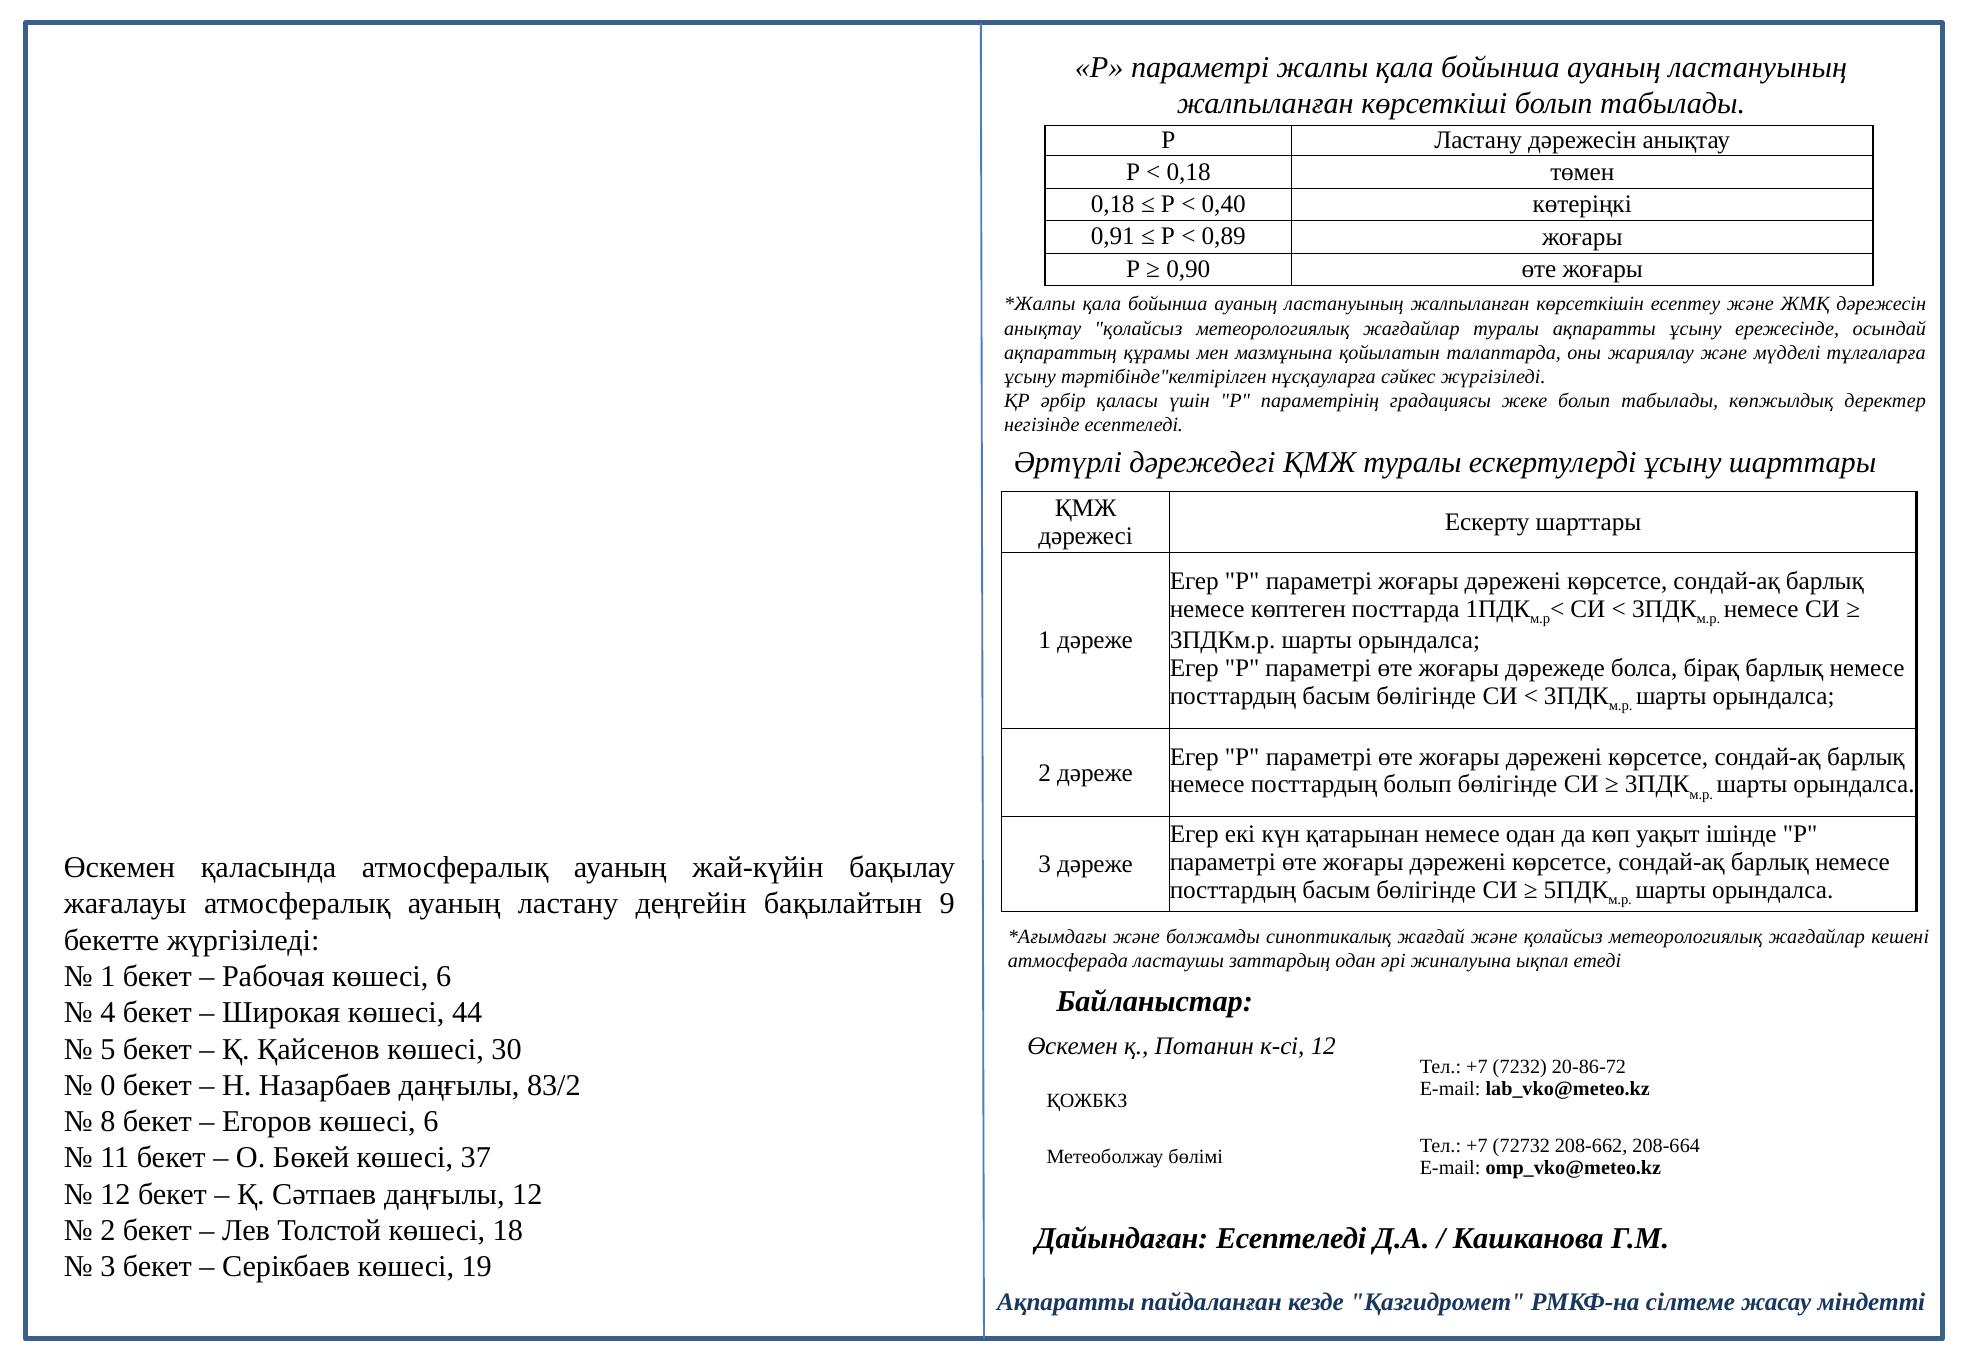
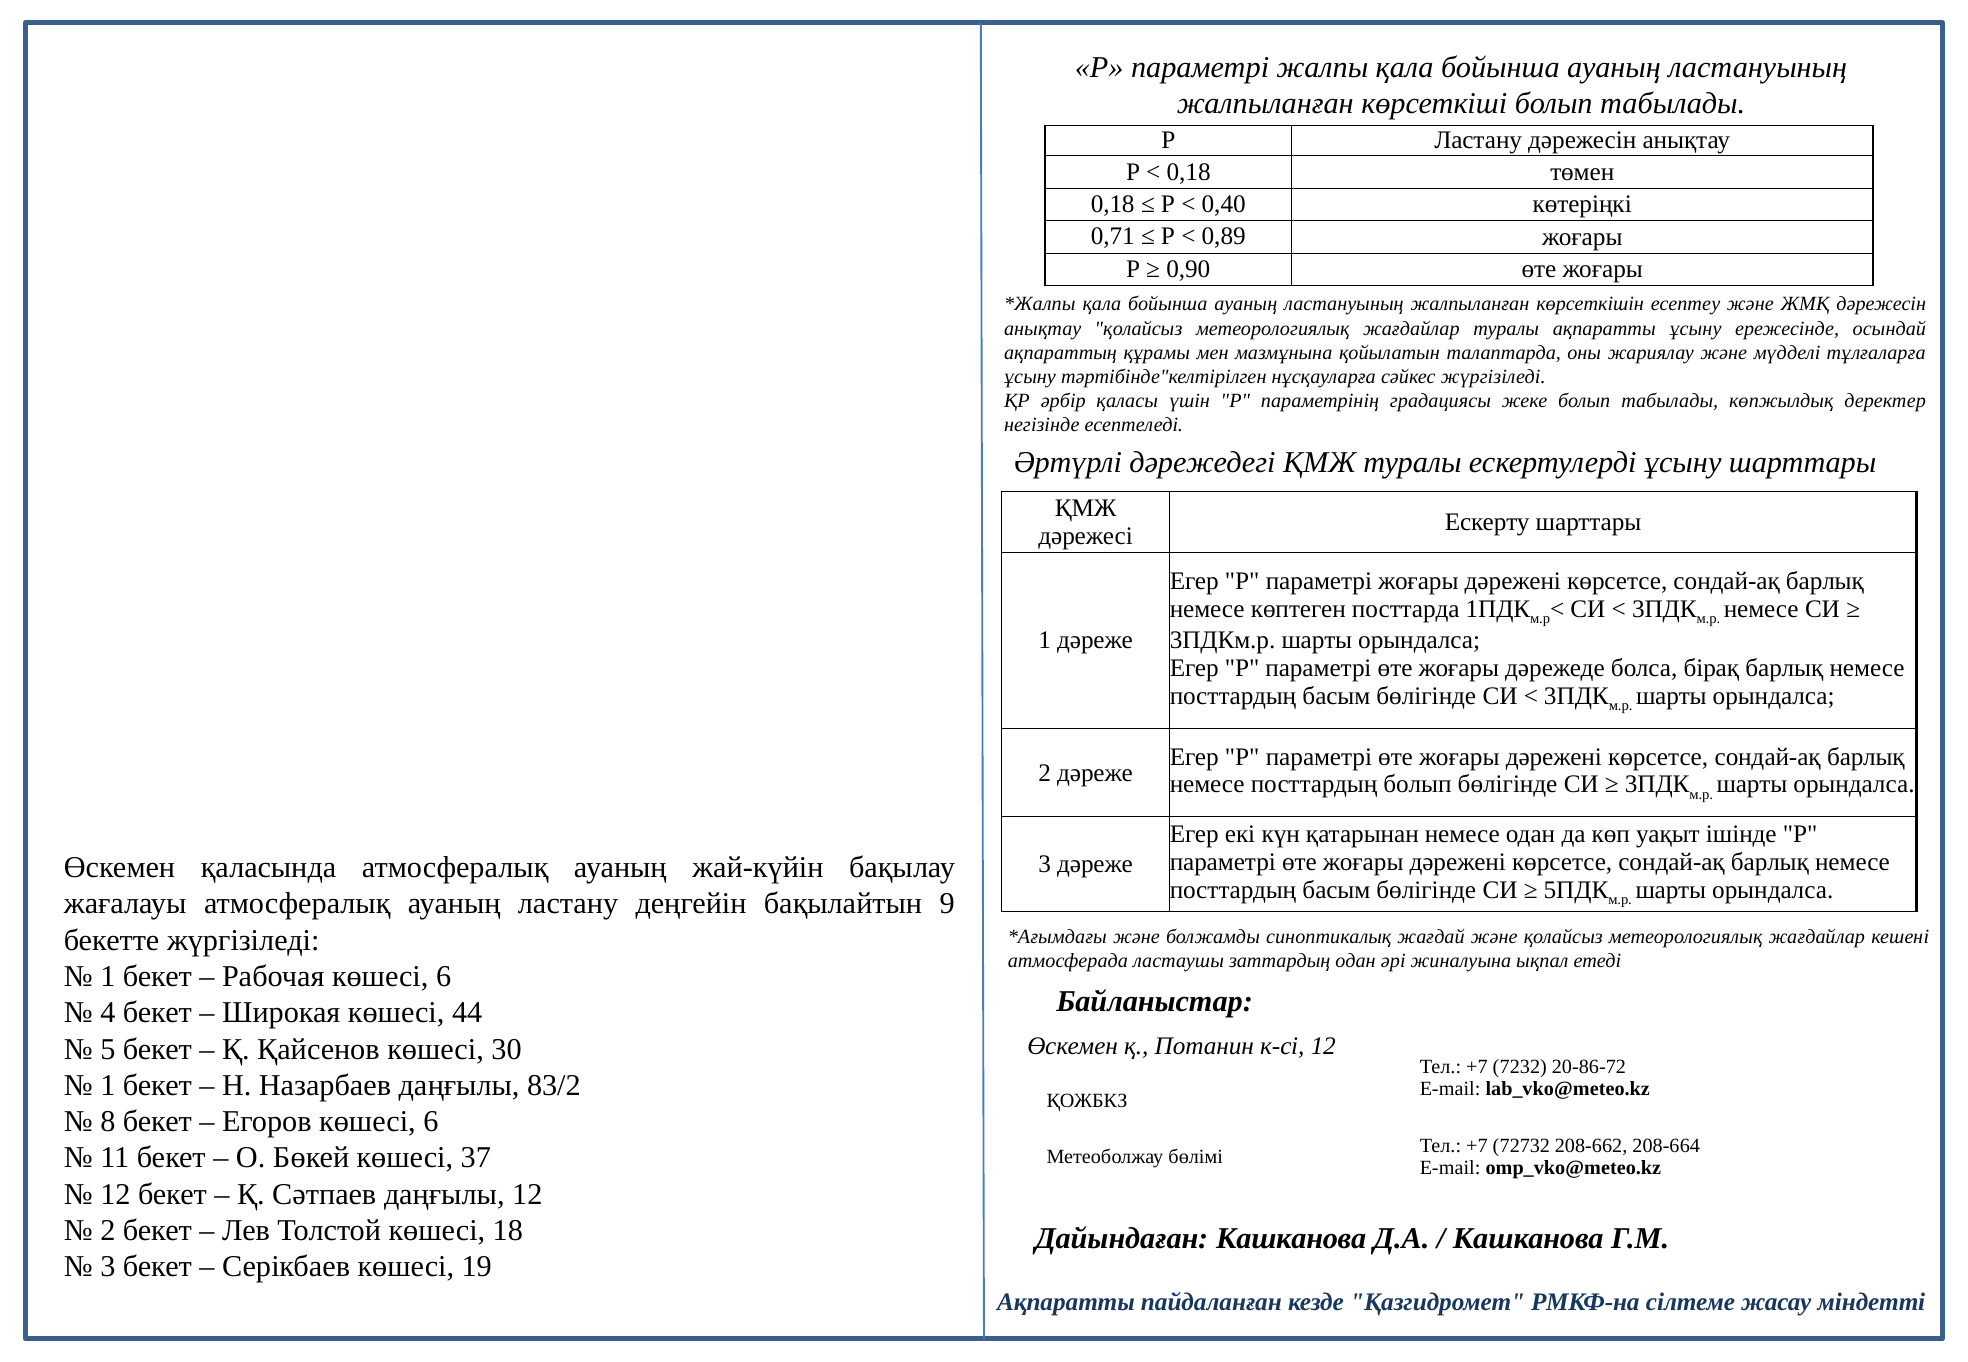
0,91: 0,91 -> 0,71 (1113, 237)
0: 0 -> 1 (108, 1086)
Дайындаған Есептеледі: Есептеледі -> Кашканова (1291, 1239)
